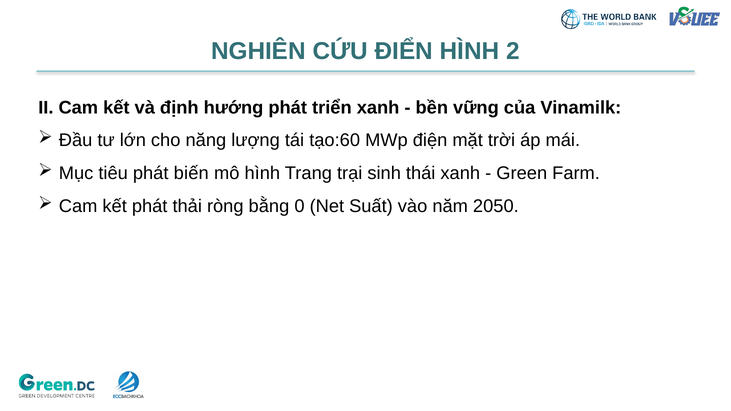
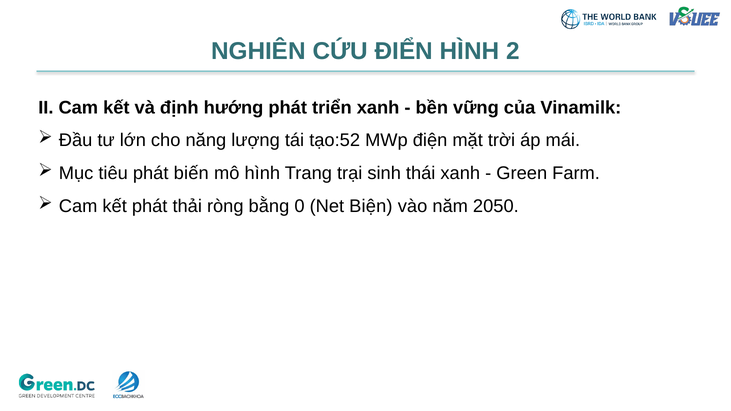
tạo:60: tạo:60 -> tạo:52 (335, 140)
Suất: Suất -> Biện (371, 206)
